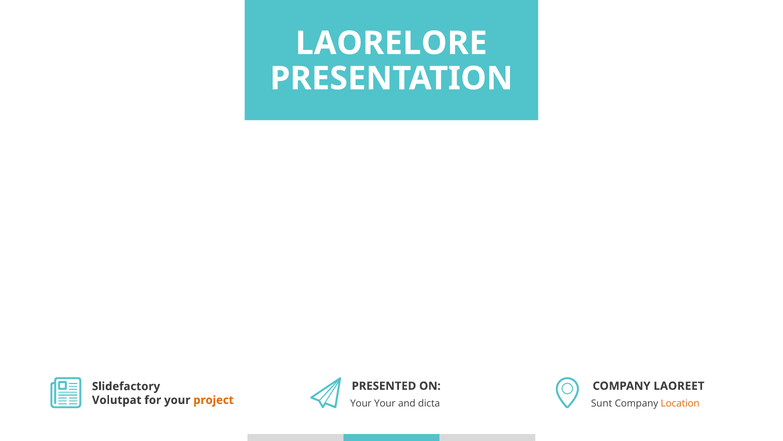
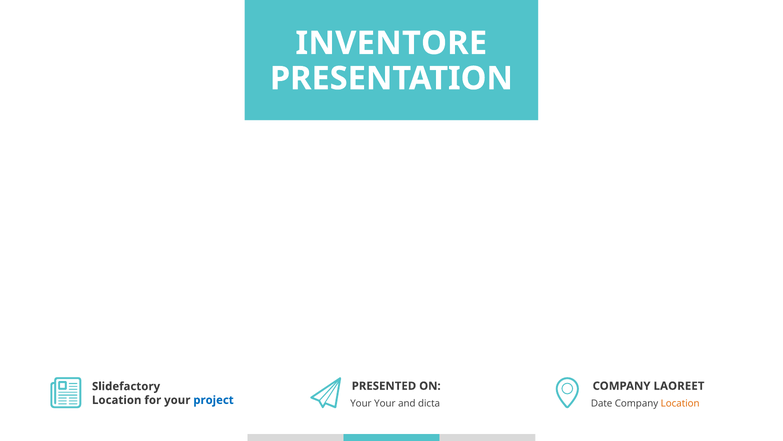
LAORELORE: LAORELORE -> INVENTORE (391, 43)
Volutpat: Volutpat -> Location (117, 400)
project colour: orange -> blue (213, 400)
Sunt: Sunt -> Date (602, 403)
